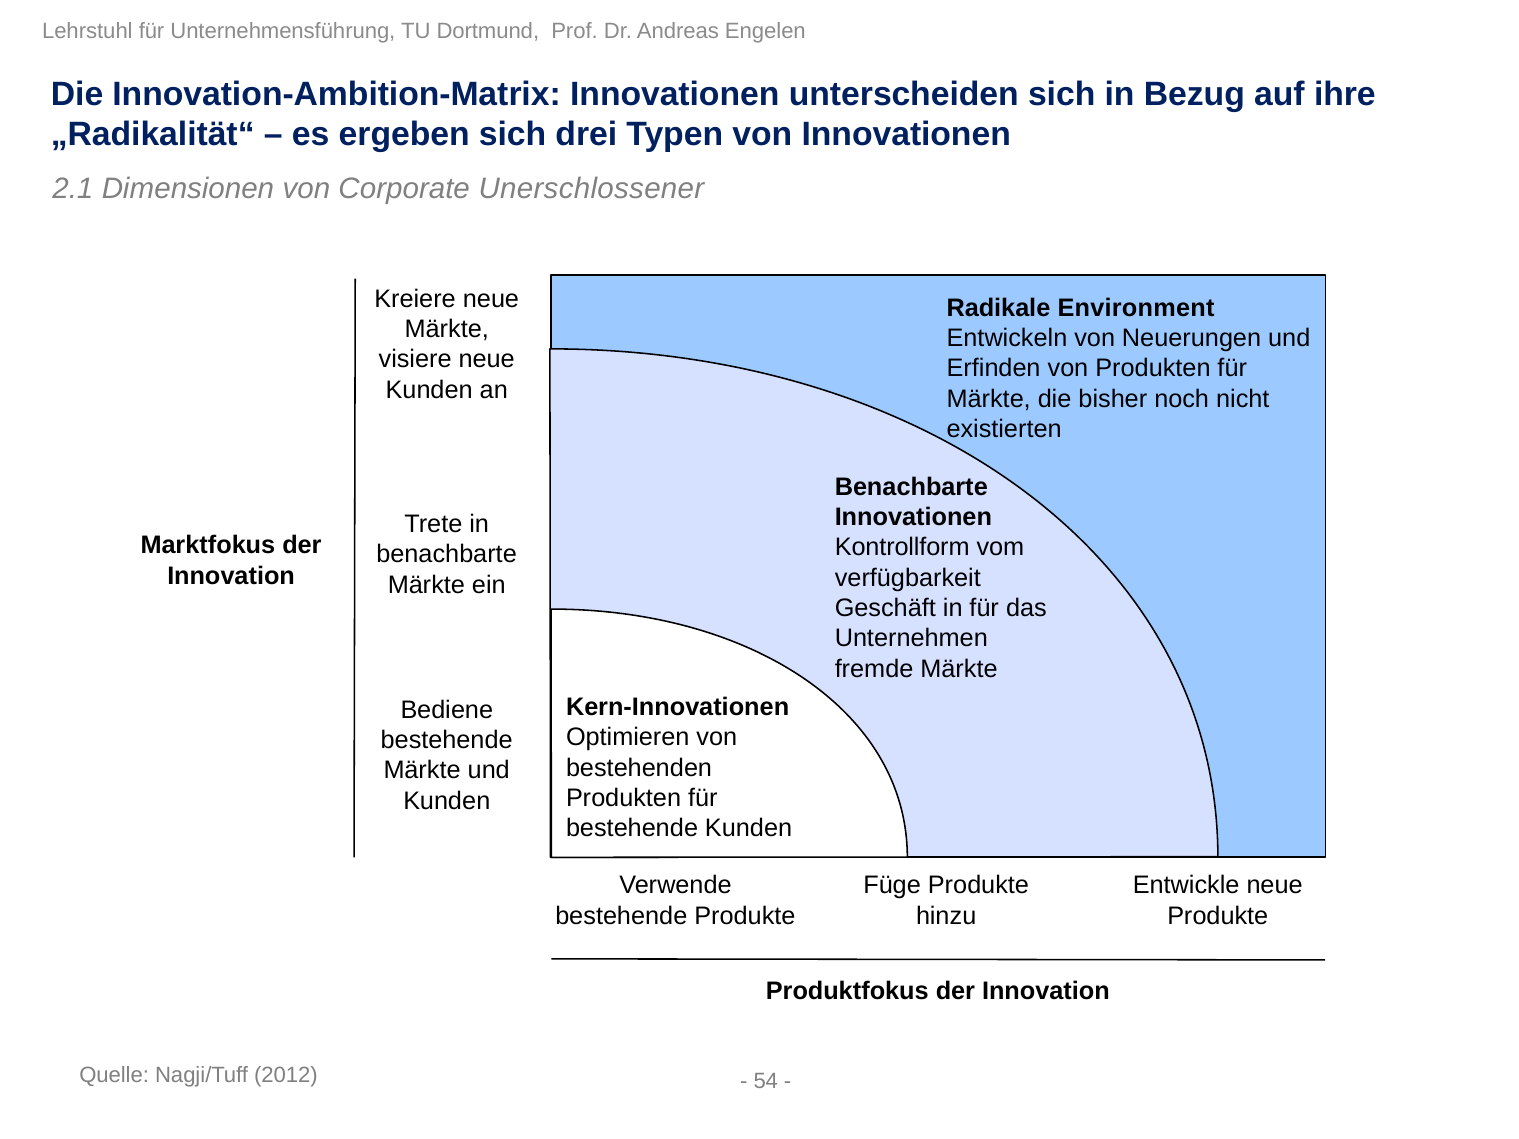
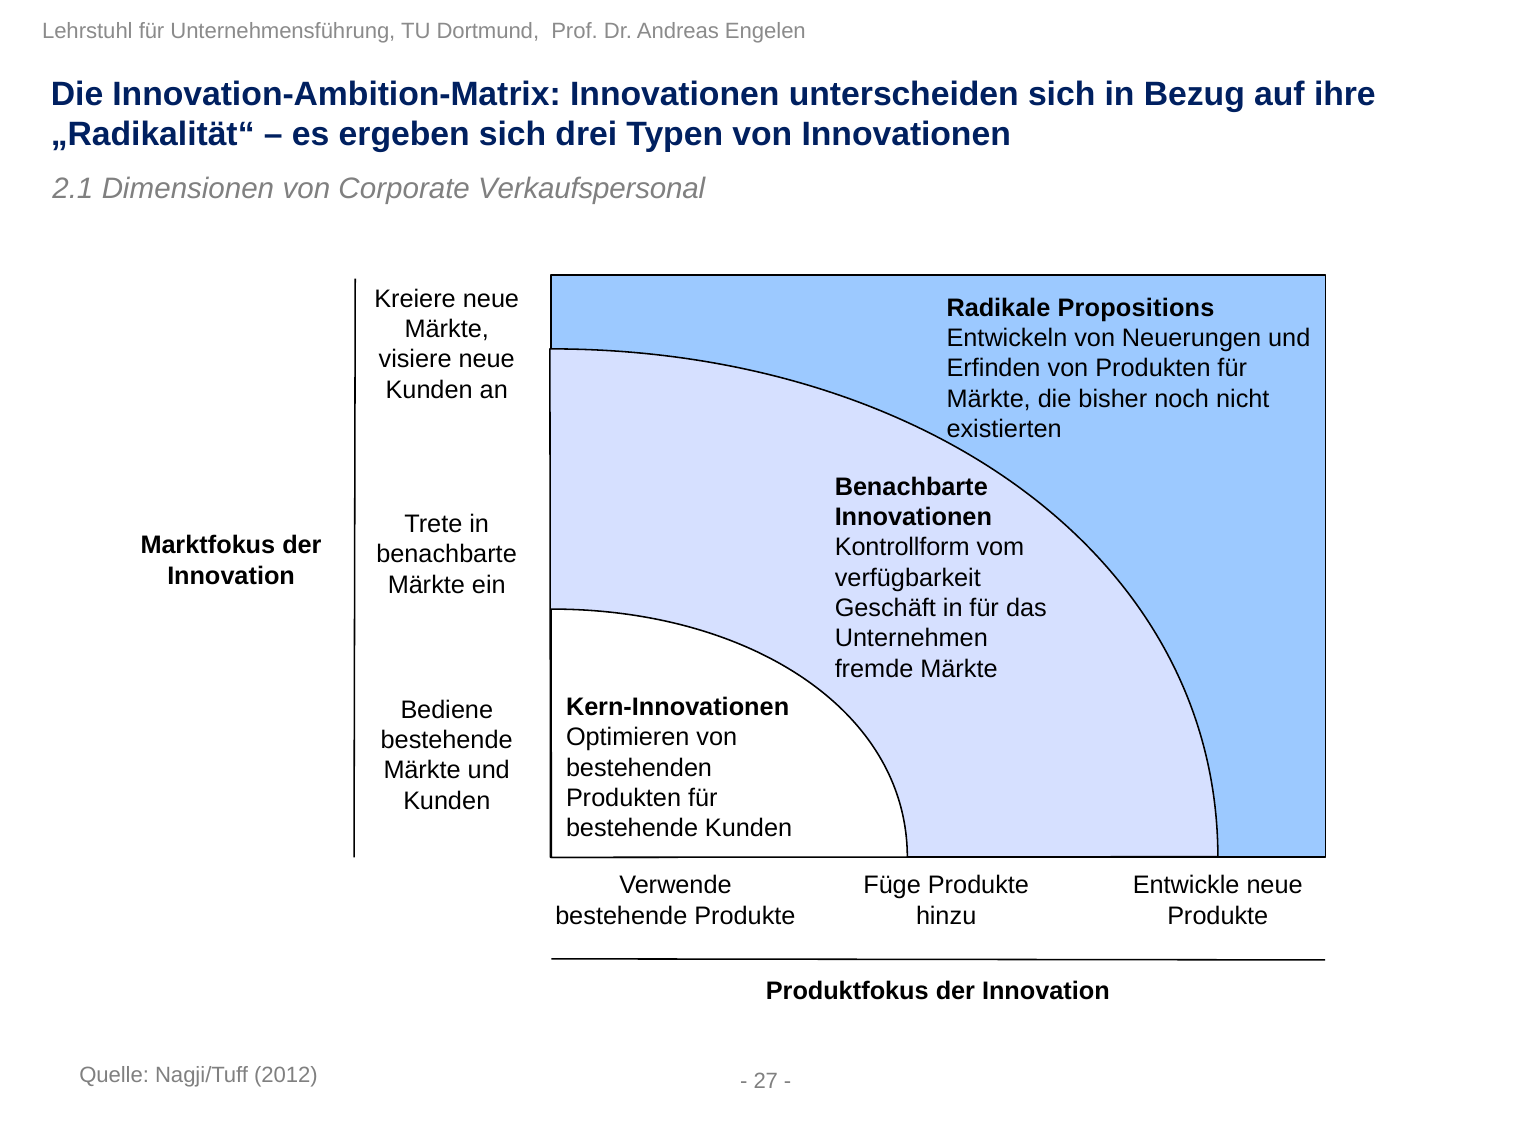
Unerschlossener: Unerschlossener -> Verkaufspersonal (592, 189)
Environment: Environment -> Propositions (1136, 308)
54: 54 -> 27 (766, 1081)
